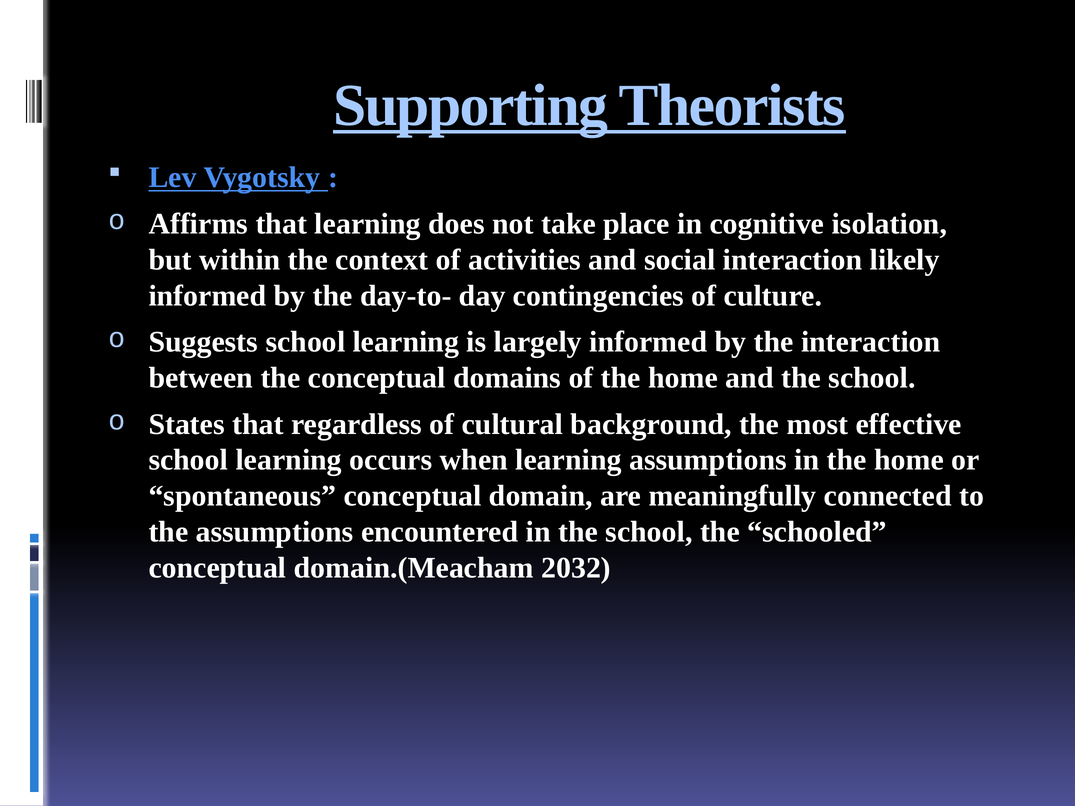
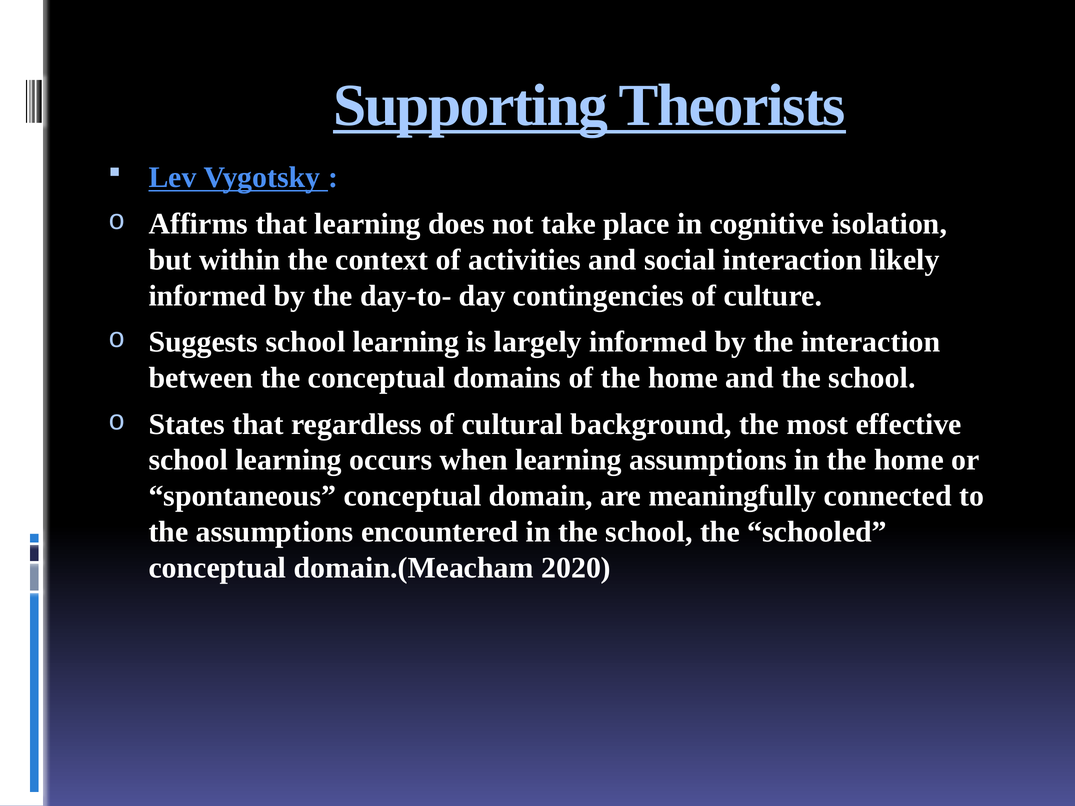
2032: 2032 -> 2020 (576, 568)
